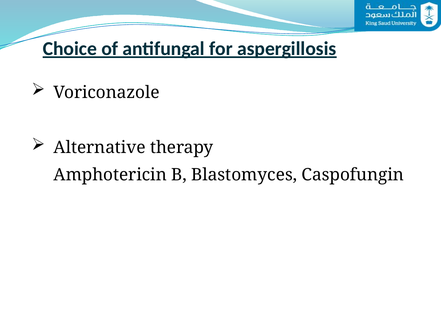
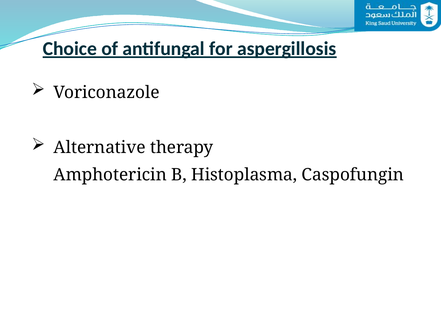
Blastomyces: Blastomyces -> Histoplasma (244, 175)
